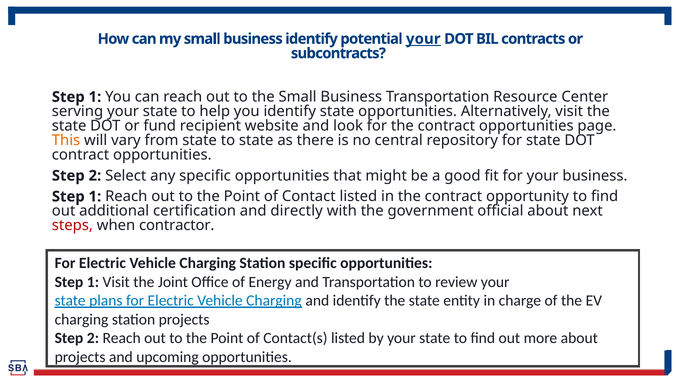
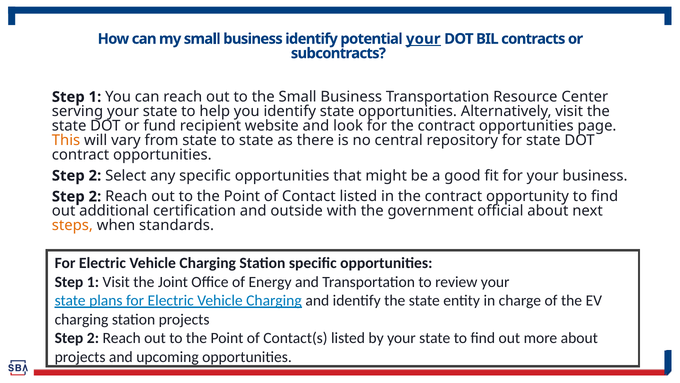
1: 1 -> 2 (95, 196)
directly: directly -> outside (297, 211)
steps colour: red -> orange (72, 225)
contractor: contractor -> standards (177, 225)
